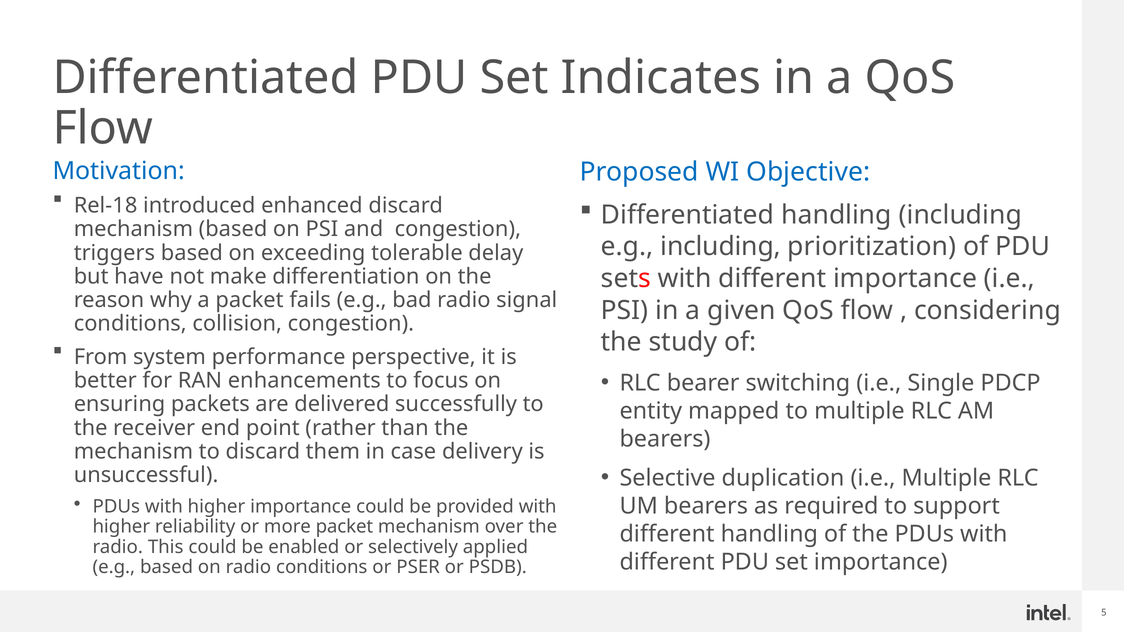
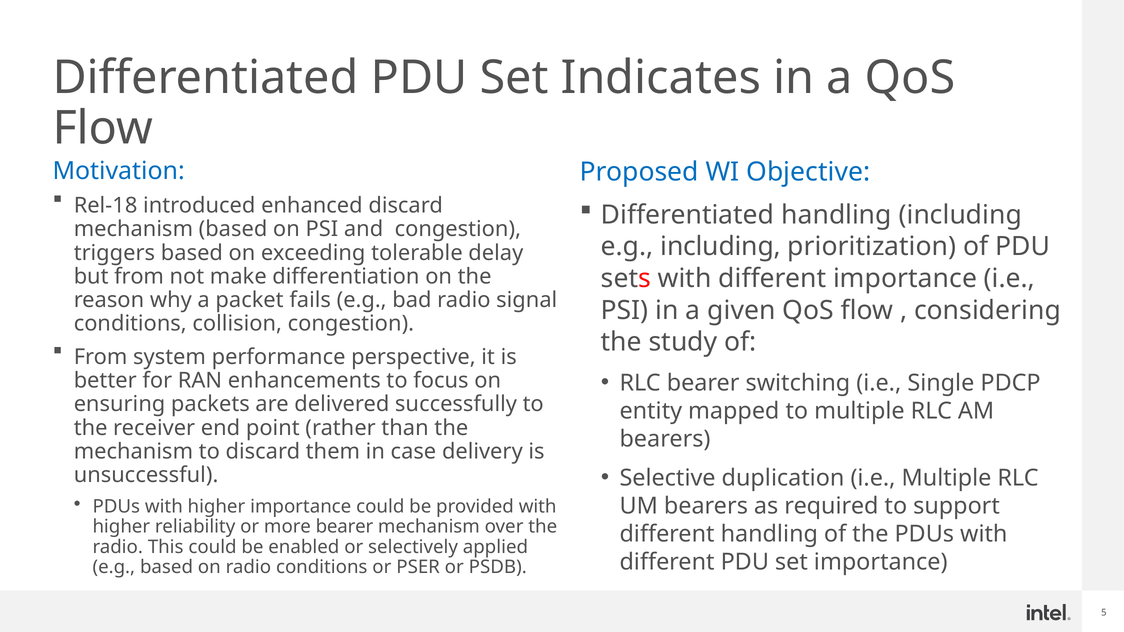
but have: have -> from (139, 277)
more packet: packet -> bearer (344, 527)
